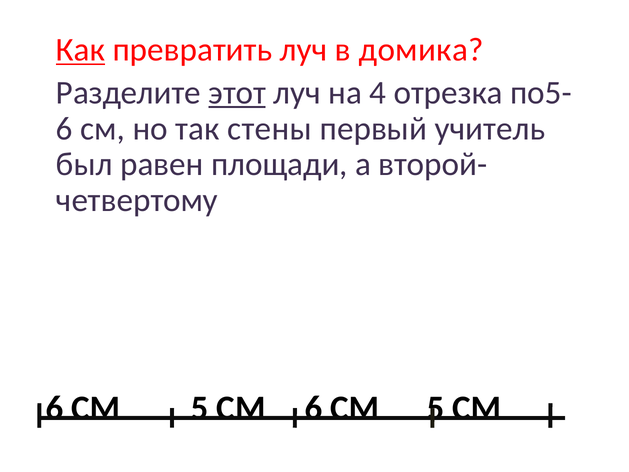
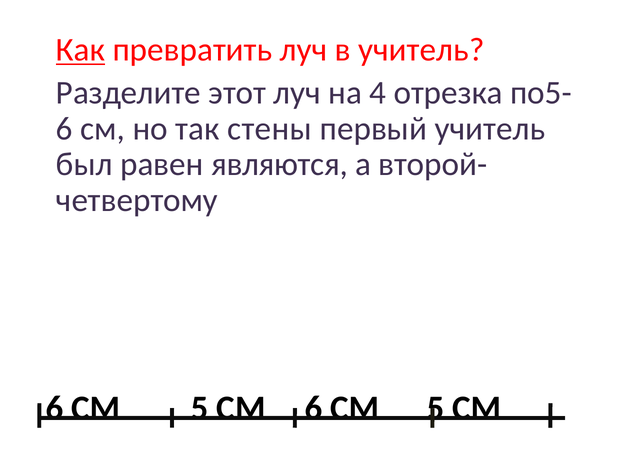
в домика: домика -> учитель (421, 50)
этот underline: present -> none (237, 93)
площади: площади -> являются (279, 164)
